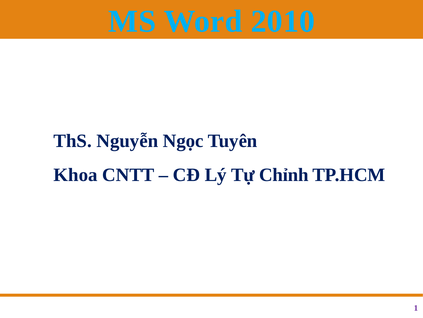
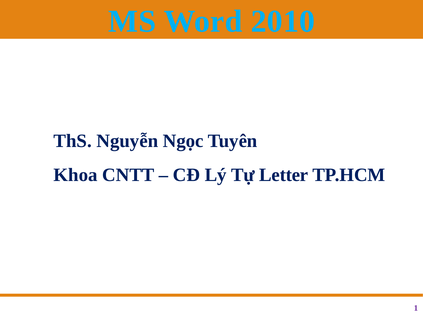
Chỉnh: Chỉnh -> Letter (284, 175)
